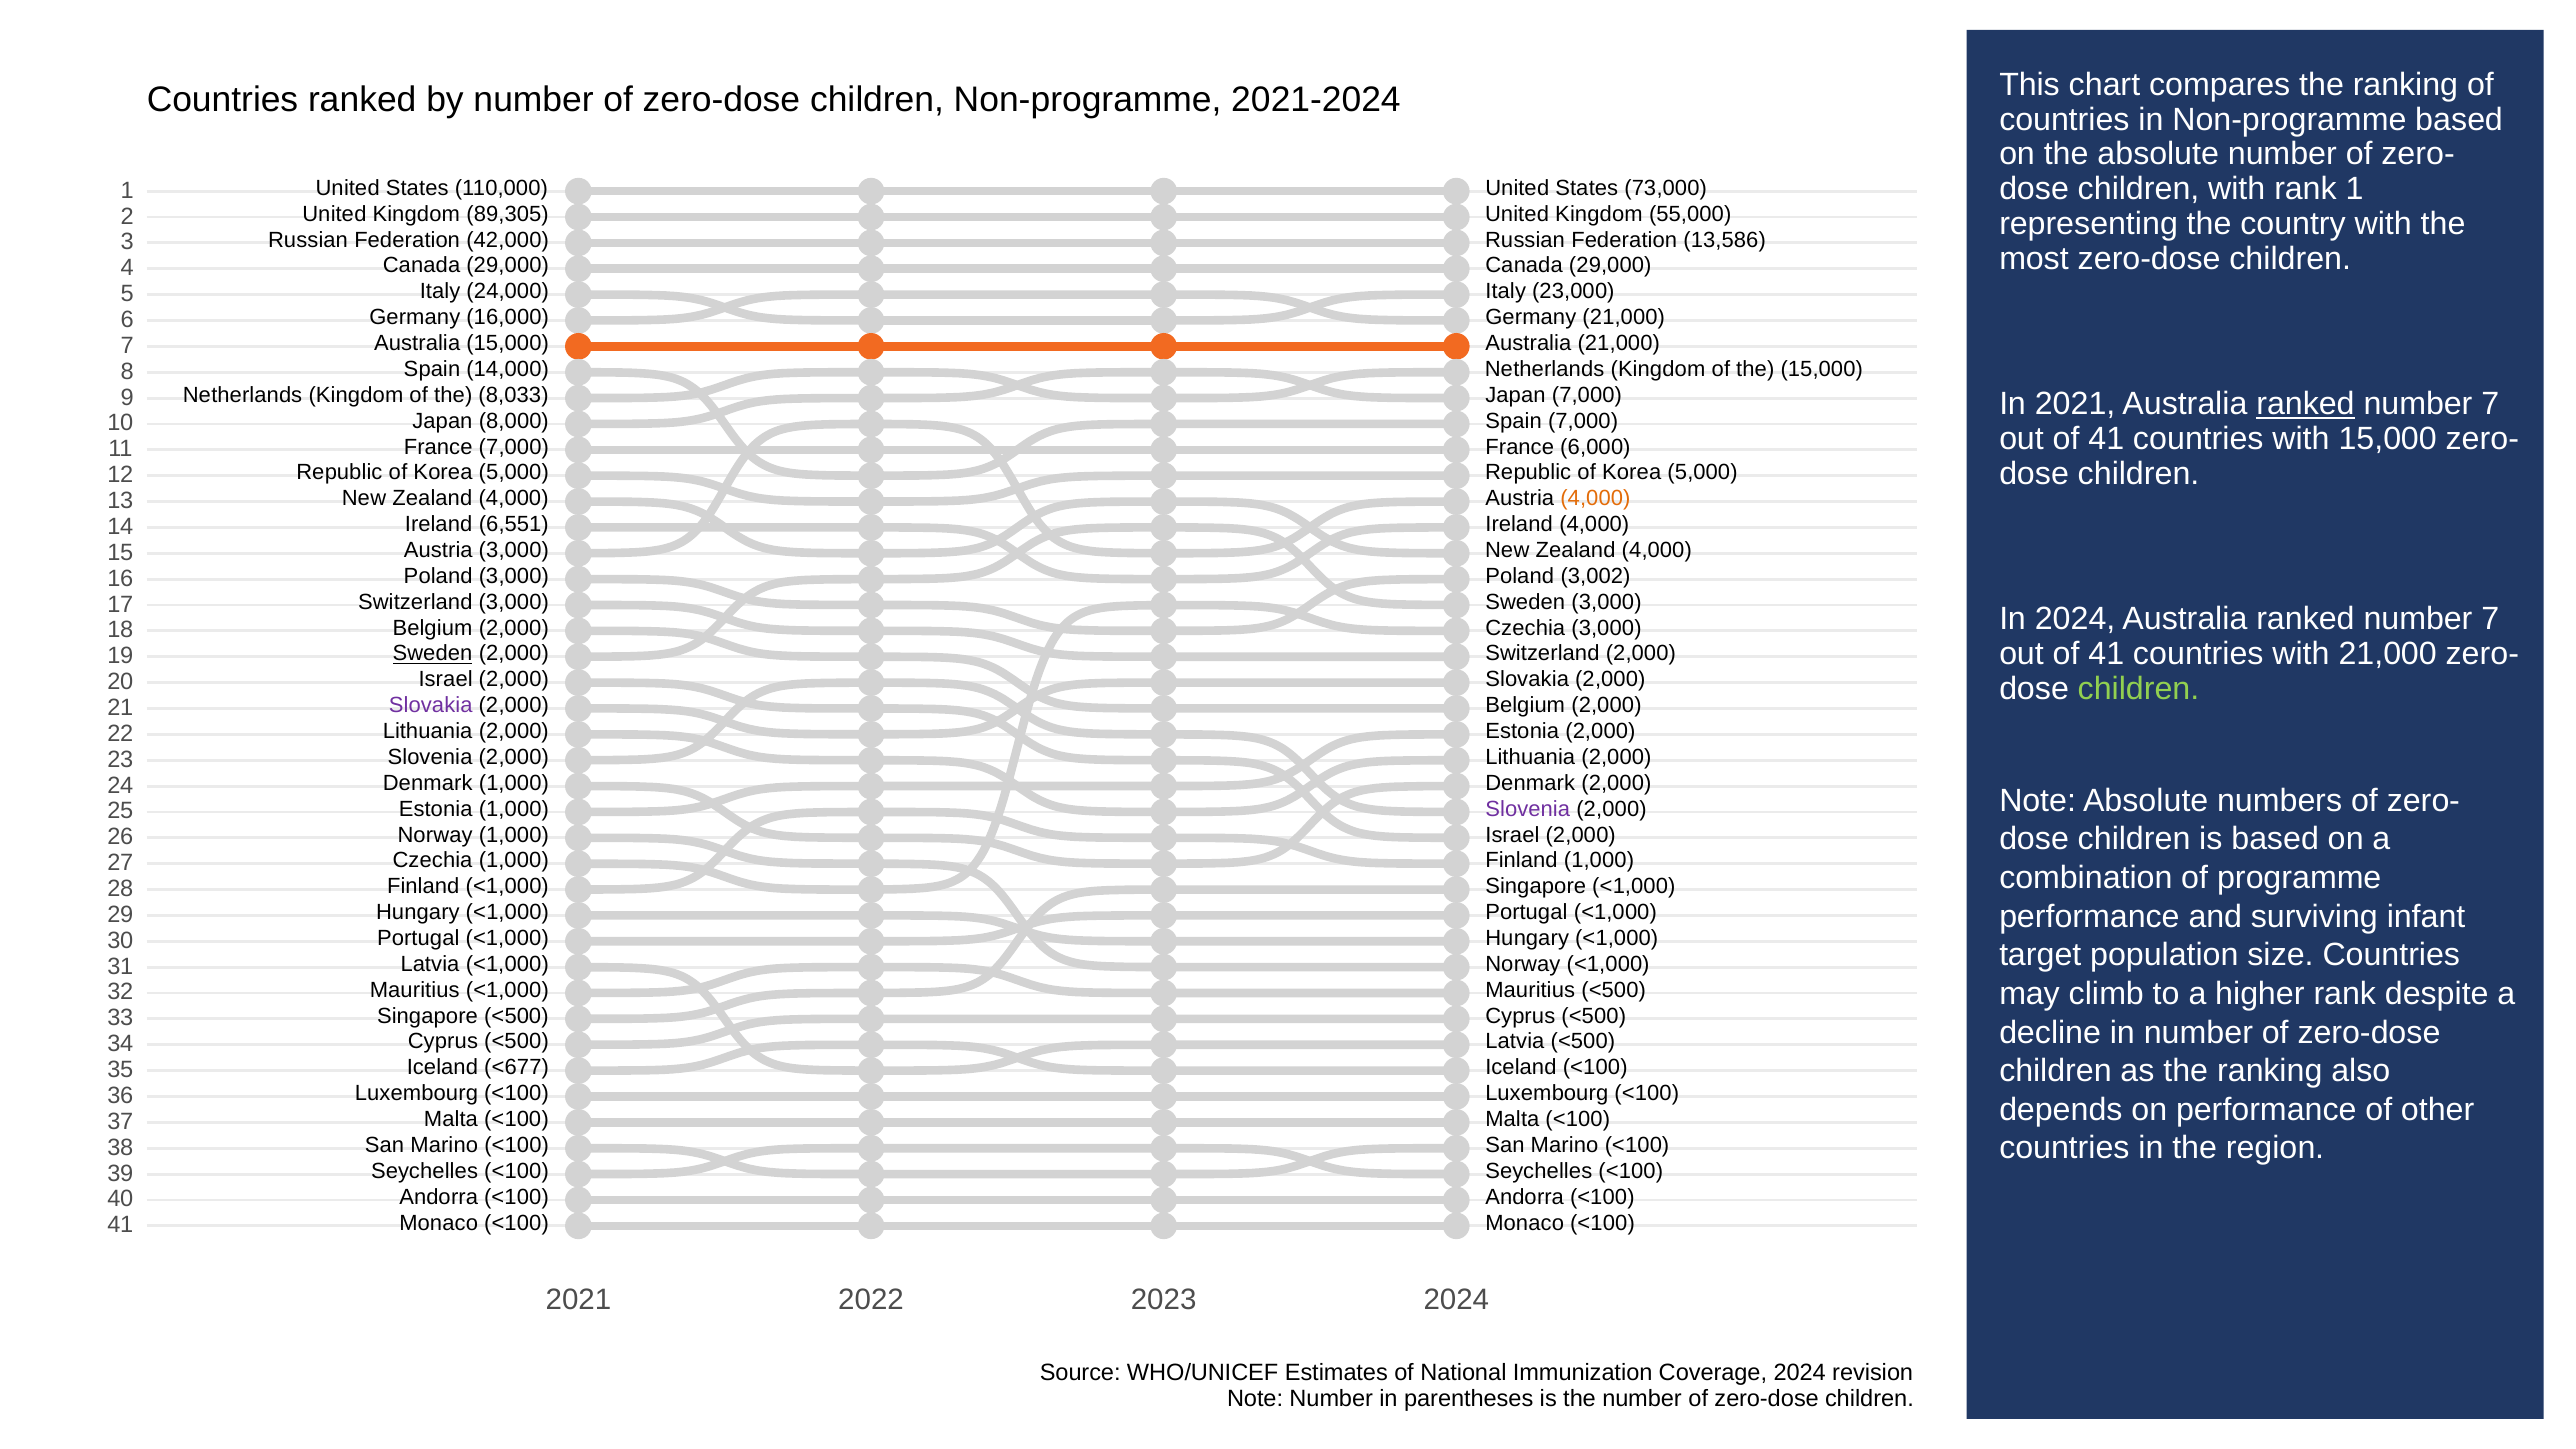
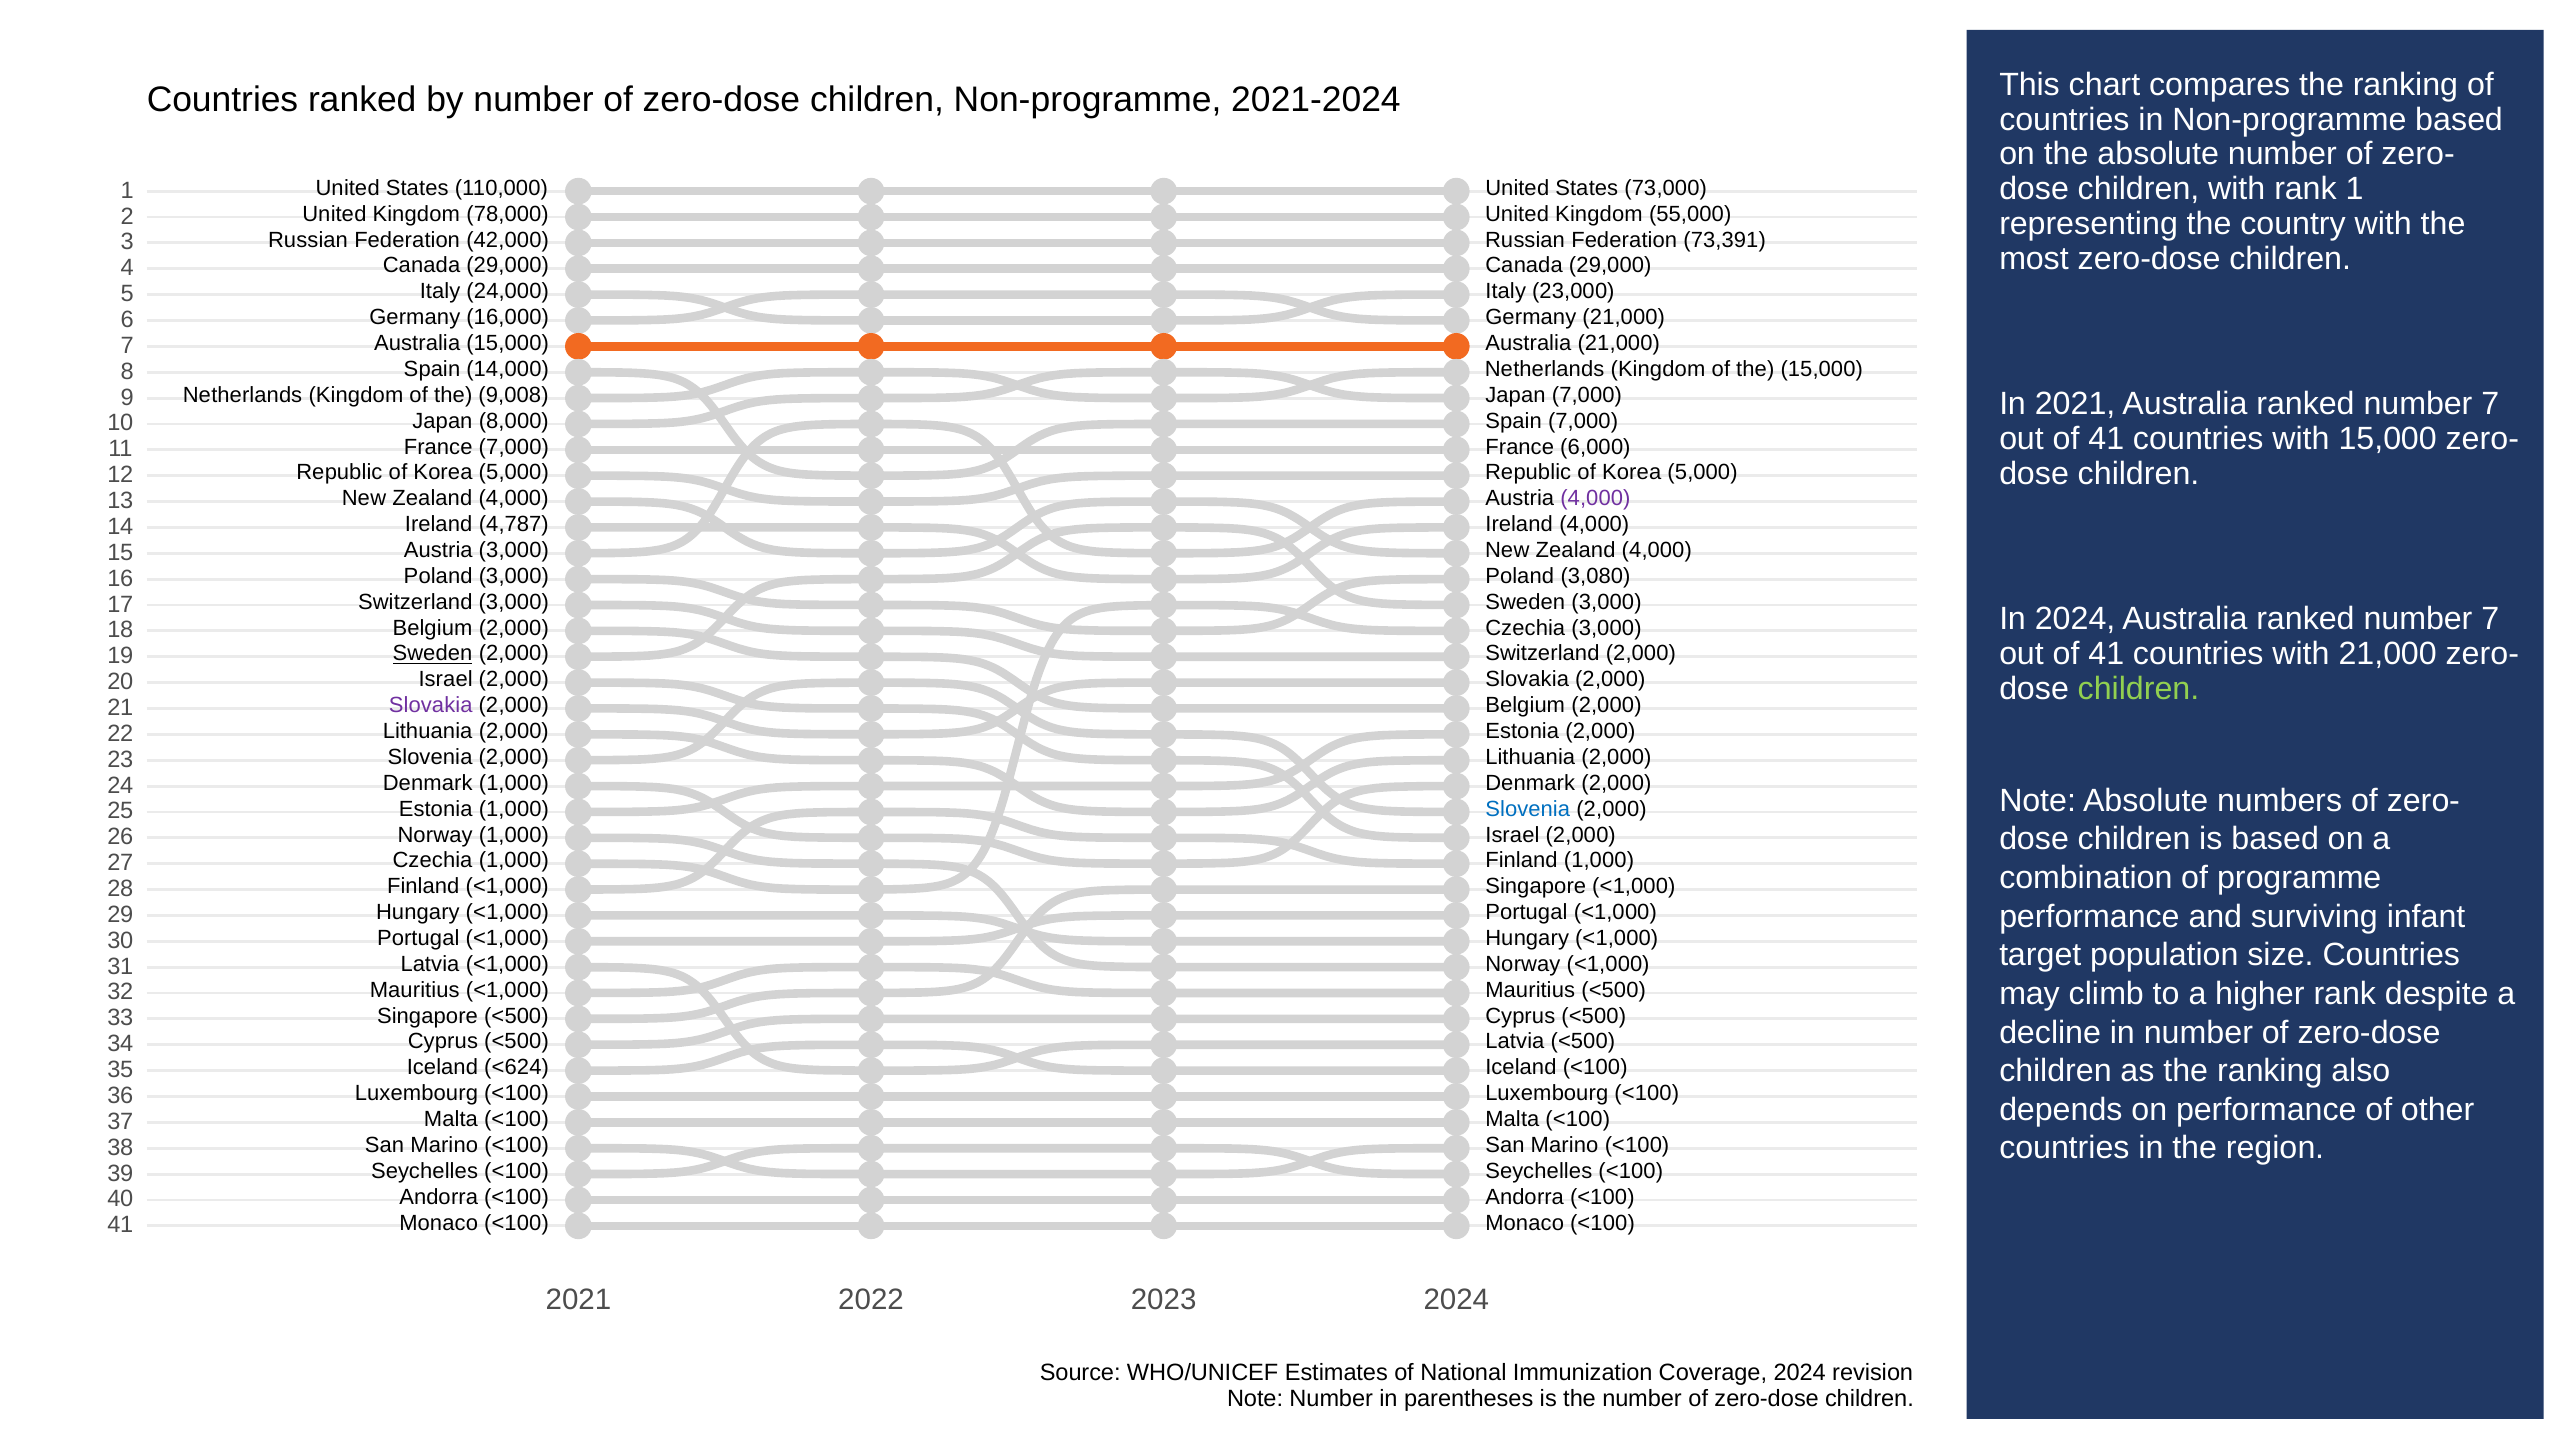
89,305: 89,305 -> 78,000 (508, 214)
13,586: 13,586 -> 73,391 (1725, 240)
8,033: 8,033 -> 9,008 (514, 395)
ranked underline: present -> none (2305, 404)
4,000 colour: orange -> purple (1595, 499)
6,551: 6,551 -> 4,787 (514, 524)
3,002: 3,002 -> 3,080 (1596, 576)
Slovenia colour: purple -> blue (1528, 809)
<677: <677 -> <624 (517, 1068)
